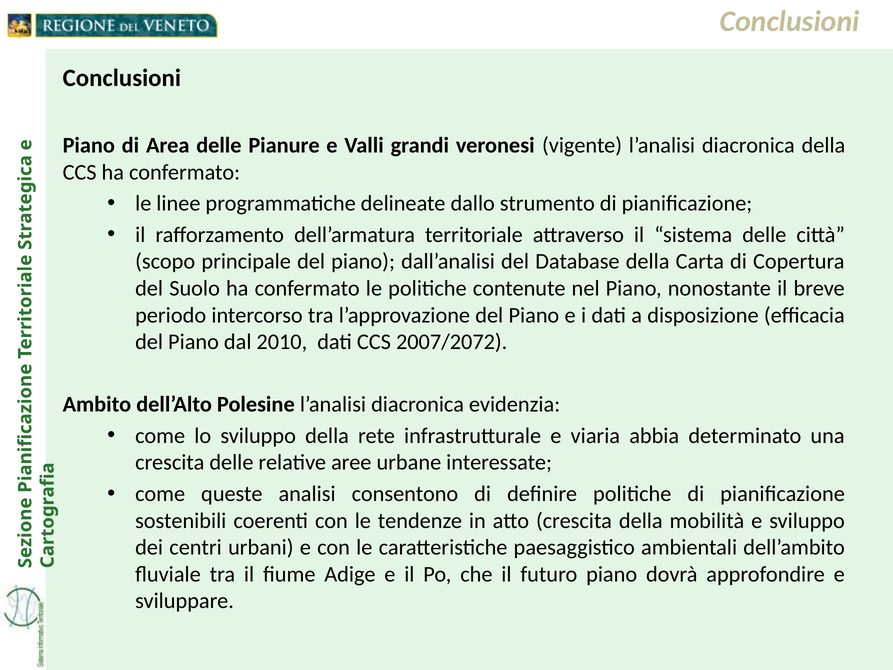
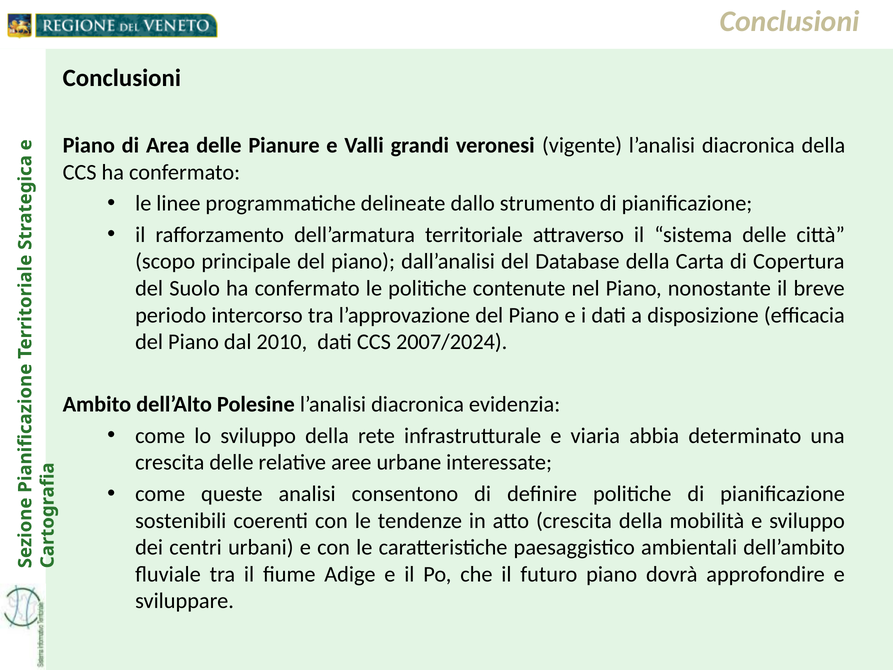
2007/2072: 2007/2072 -> 2007/2024 (452, 342)
